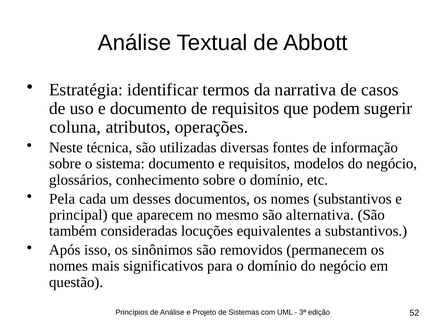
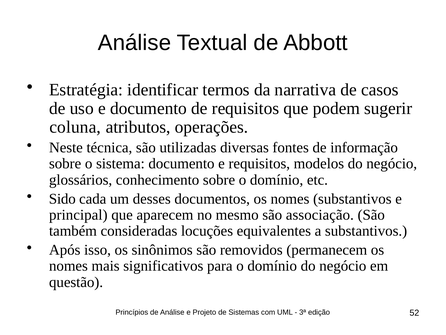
Pela: Pela -> Sido (62, 199)
alternativa: alternativa -> associação (320, 215)
